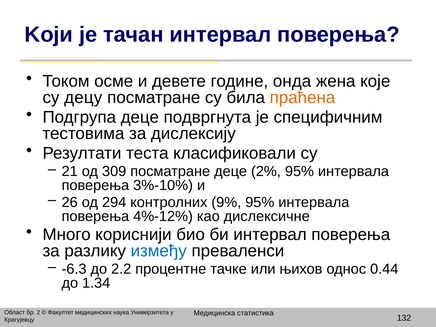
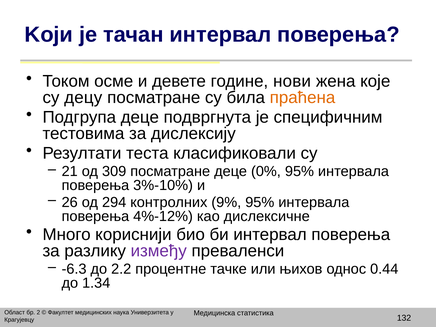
онда: онда -> нови (292, 81)
2%: 2% -> 0% (266, 171)
између colour: blue -> purple (159, 251)
